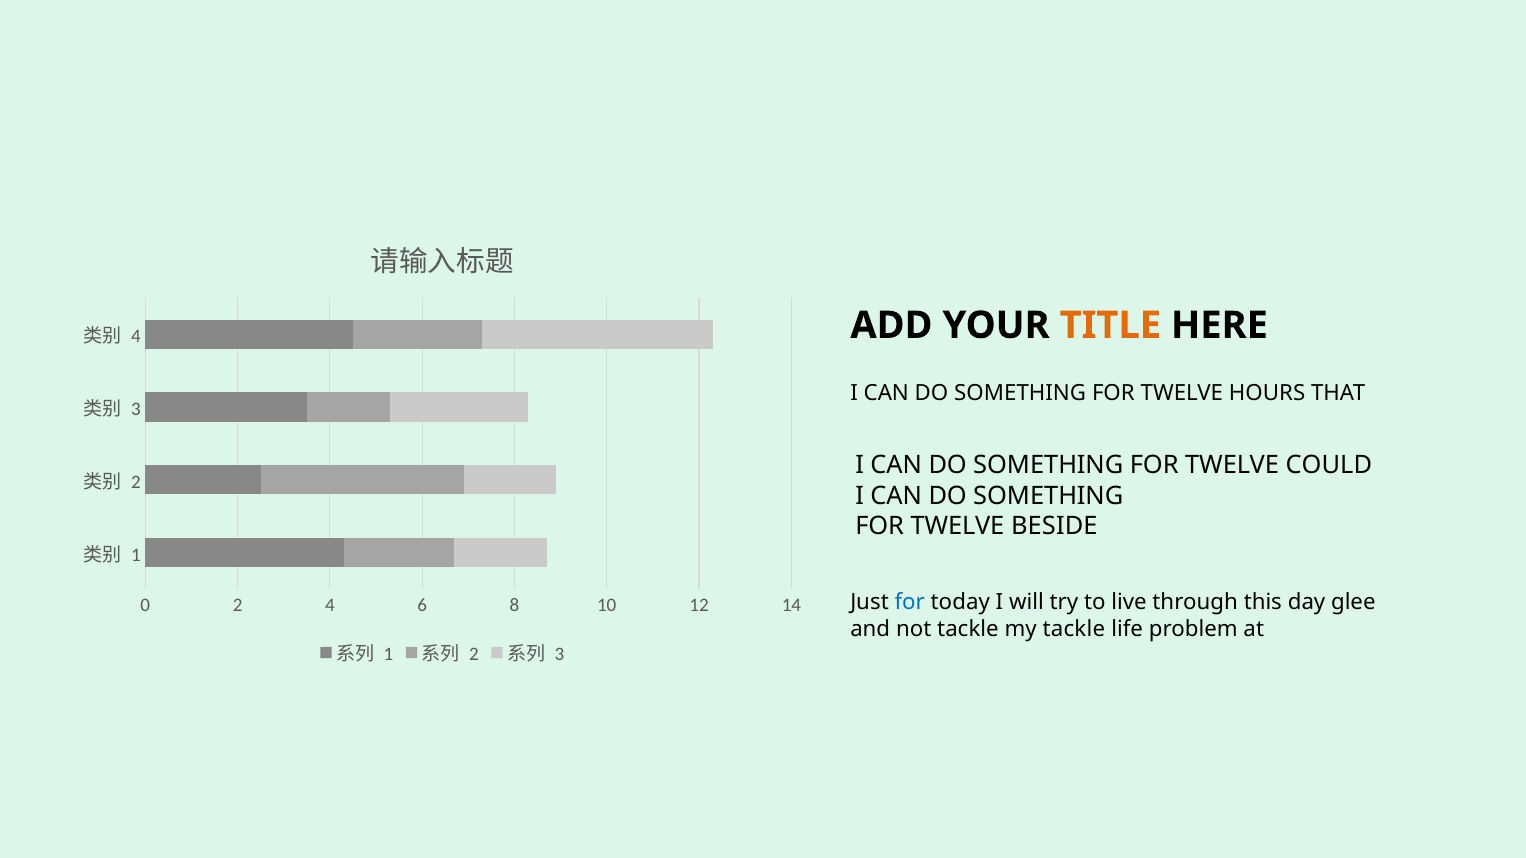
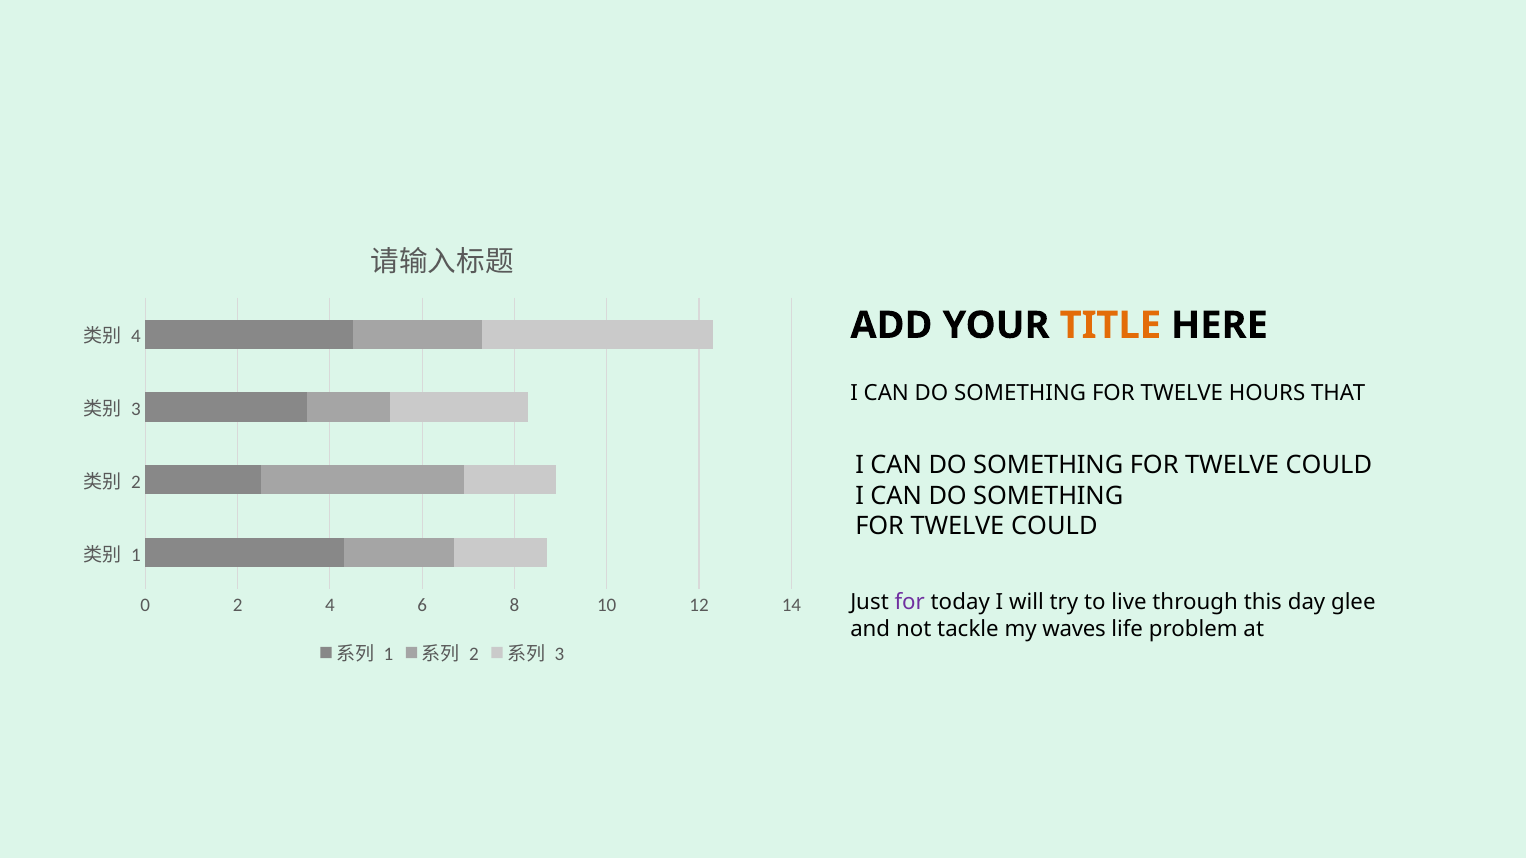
BESIDE: BESIDE -> COULD (1054, 527)
for colour: blue -> purple (910, 603)
my tackle: tackle -> waves (1074, 629)
